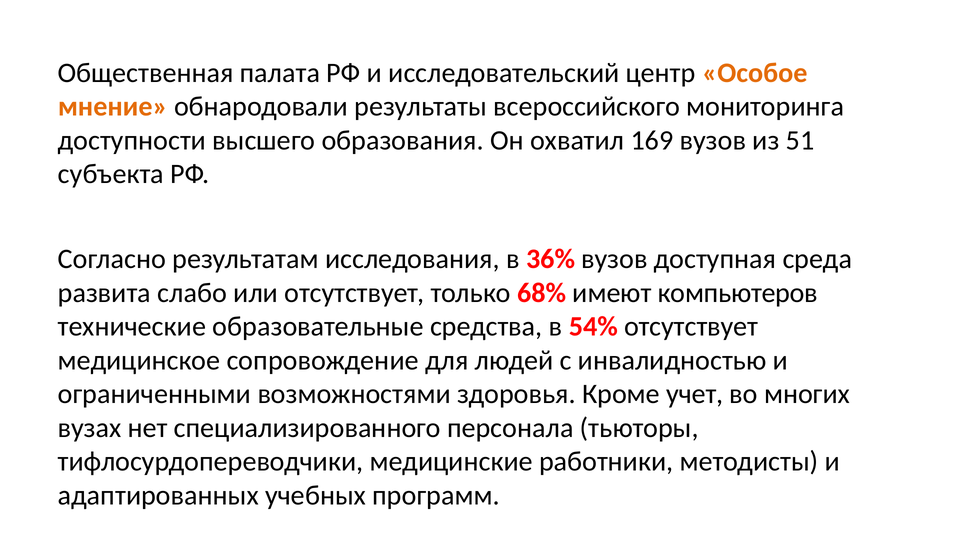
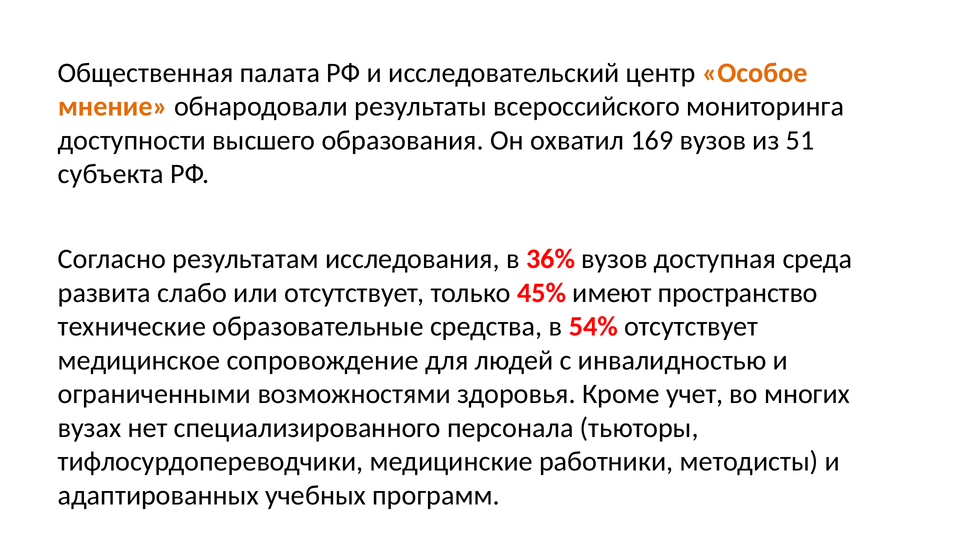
68%: 68% -> 45% (542, 293)
компьютеров: компьютеров -> пространство (738, 293)
